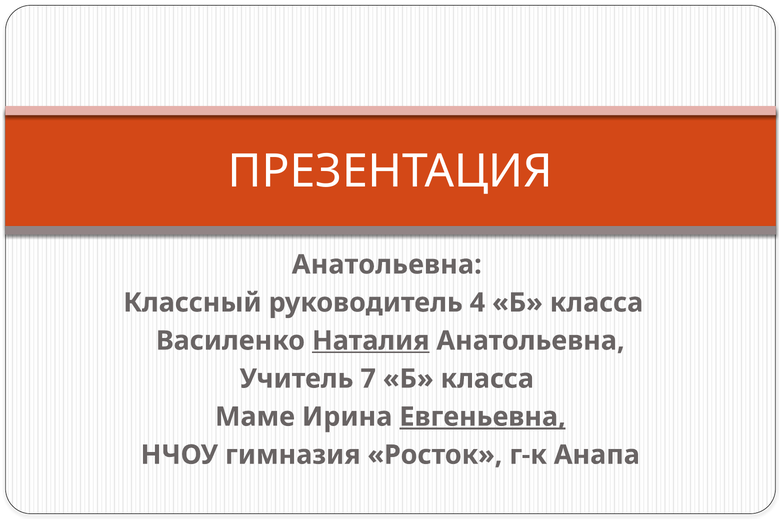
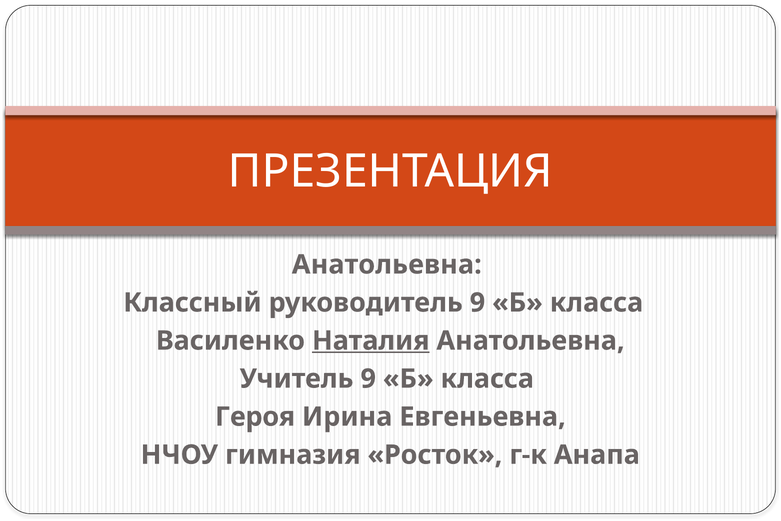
руководитель 4: 4 -> 9 (477, 303)
Учитель 7: 7 -> 9 (368, 379)
Маме: Маме -> Героя (255, 417)
Евгеньевна underline: present -> none (483, 417)
